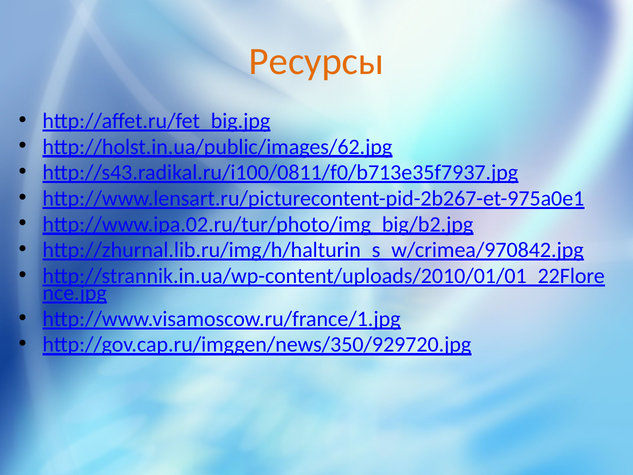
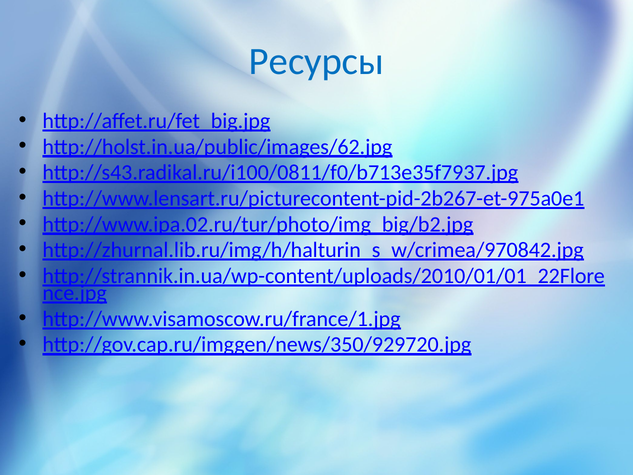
Ресурсы colour: orange -> blue (316, 61)
